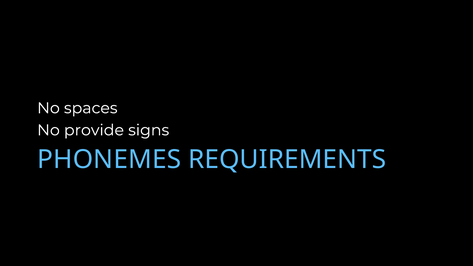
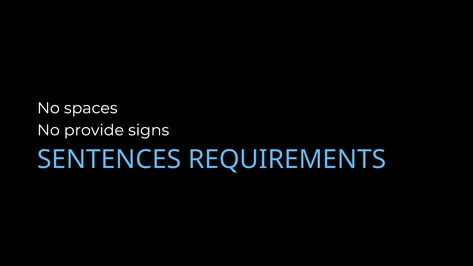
PHONEMES: PHONEMES -> SENTENCES (109, 160)
